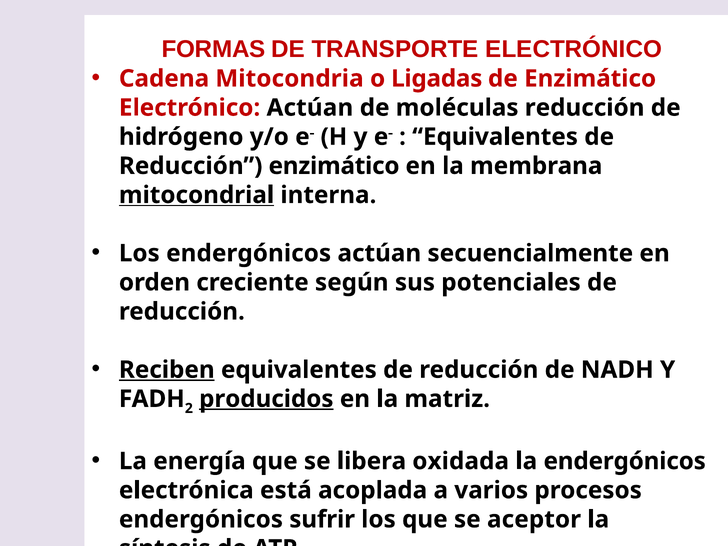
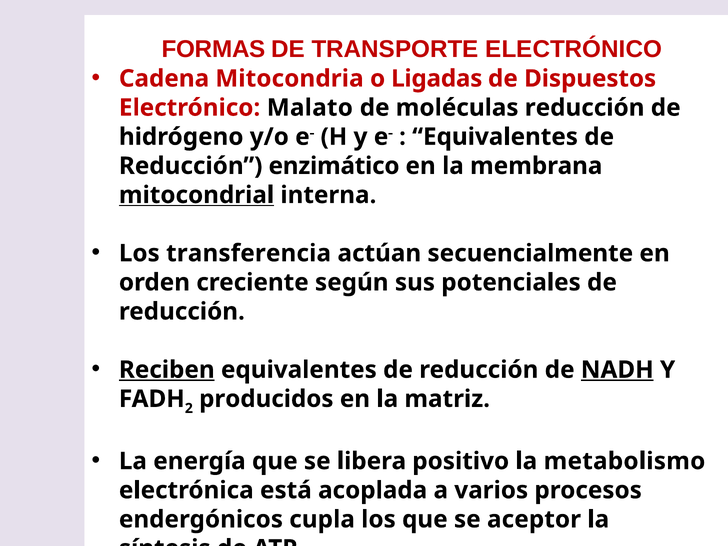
de Enzimático: Enzimático -> Dispuestos (590, 79)
Electrónico Actúan: Actúan -> Malato (310, 108)
Los endergónicos: endergónicos -> transferencia (249, 253)
NADH underline: none -> present (617, 370)
producidos underline: present -> none (266, 399)
oxidada: oxidada -> positivo (461, 461)
la endergónicos: endergónicos -> metabolismo (624, 461)
sufrir: sufrir -> cupla (322, 519)
